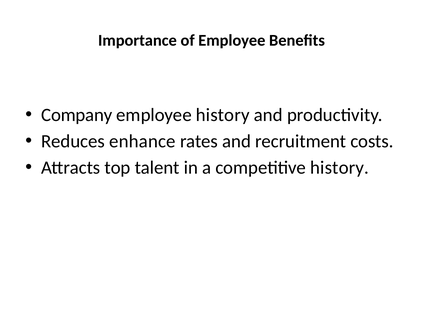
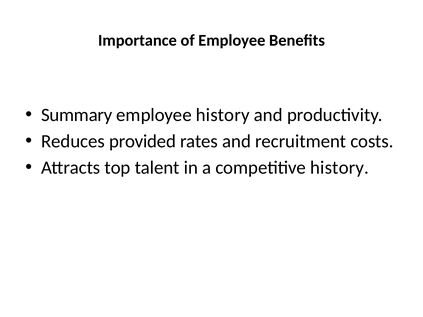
Company: Company -> Summary (77, 115)
enhance: enhance -> provided (143, 141)
